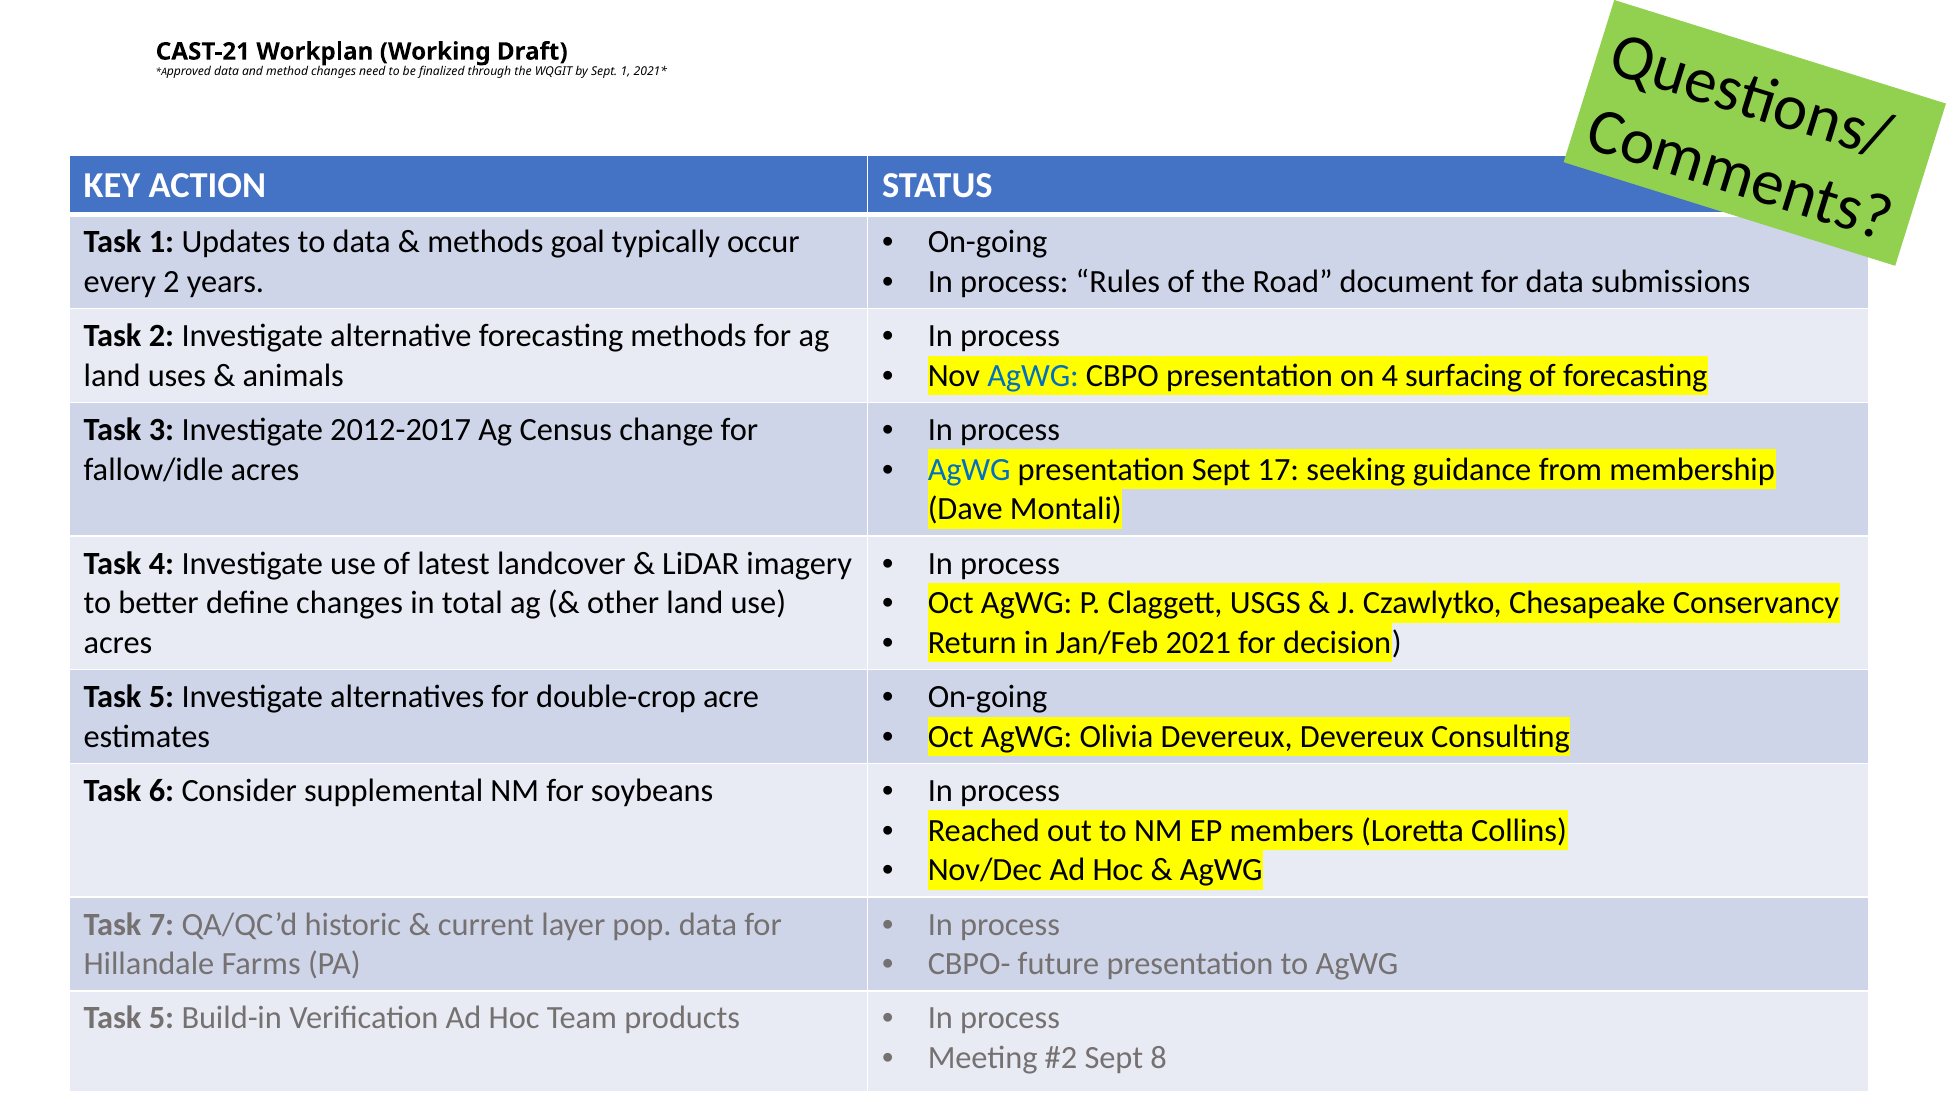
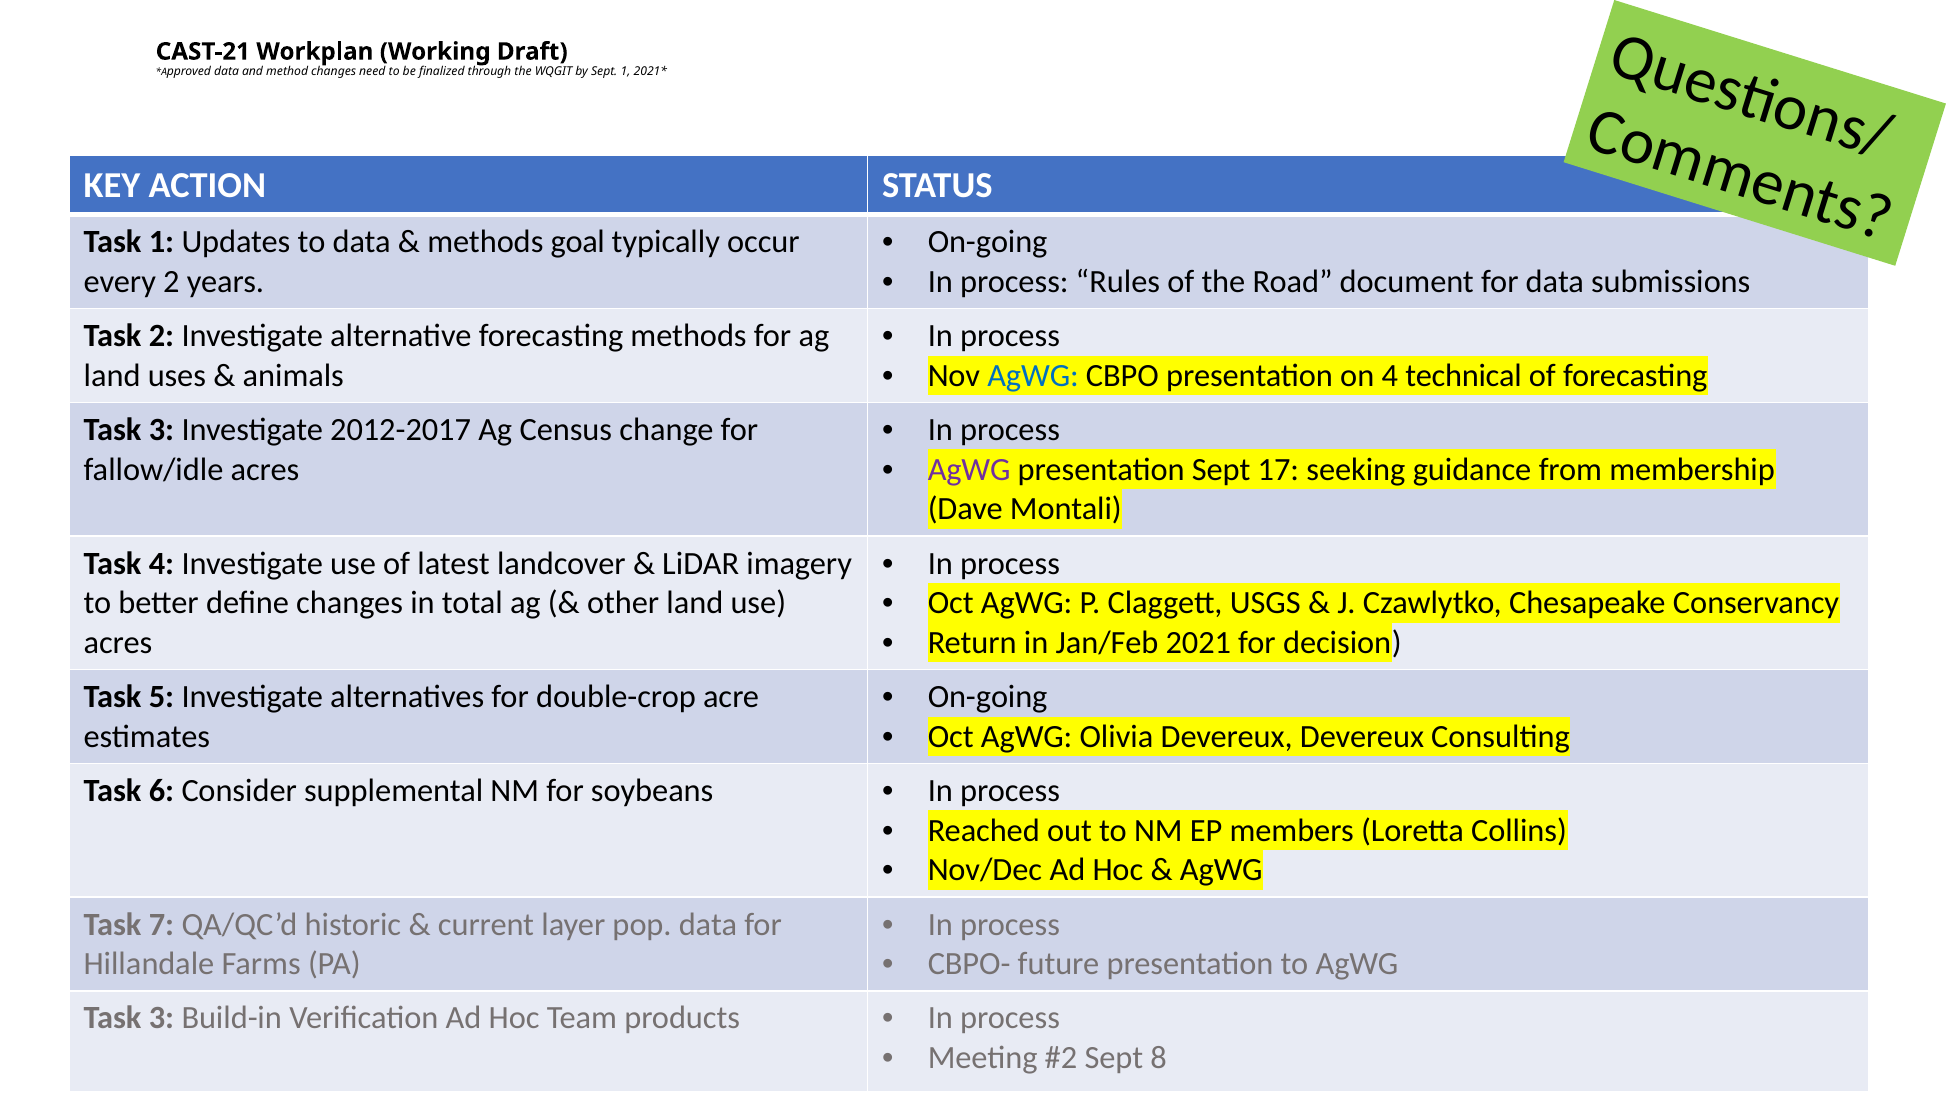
surfacing: surfacing -> technical (1464, 376)
AgWG colour: blue -> purple (969, 470)
5: 5 -> 3 (161, 1019)
